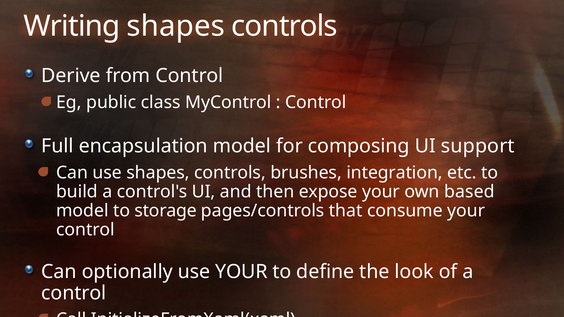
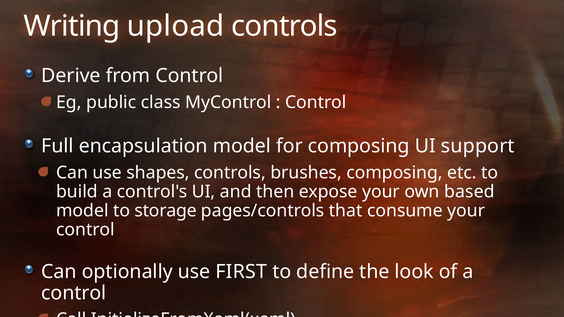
Writing shapes: shapes -> upload (176, 26)
brushes integration: integration -> composing (394, 173)
use YOUR: YOUR -> FIRST (241, 272)
